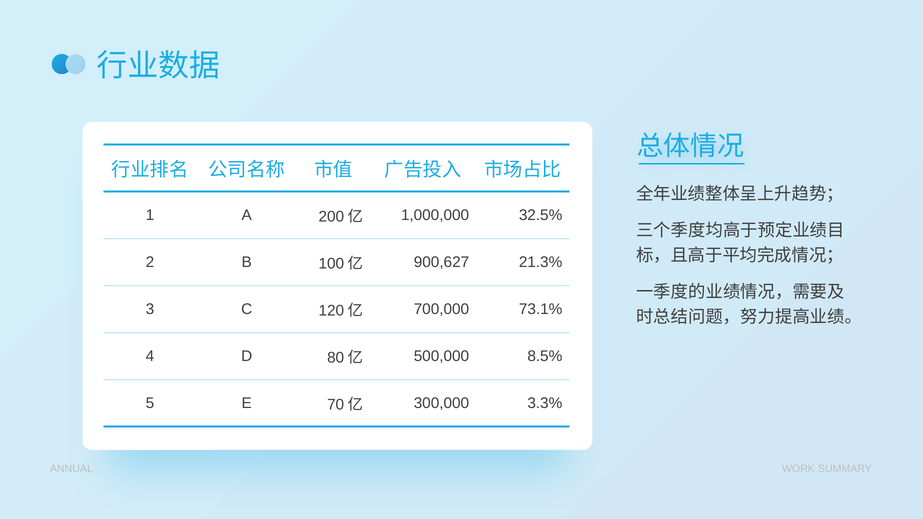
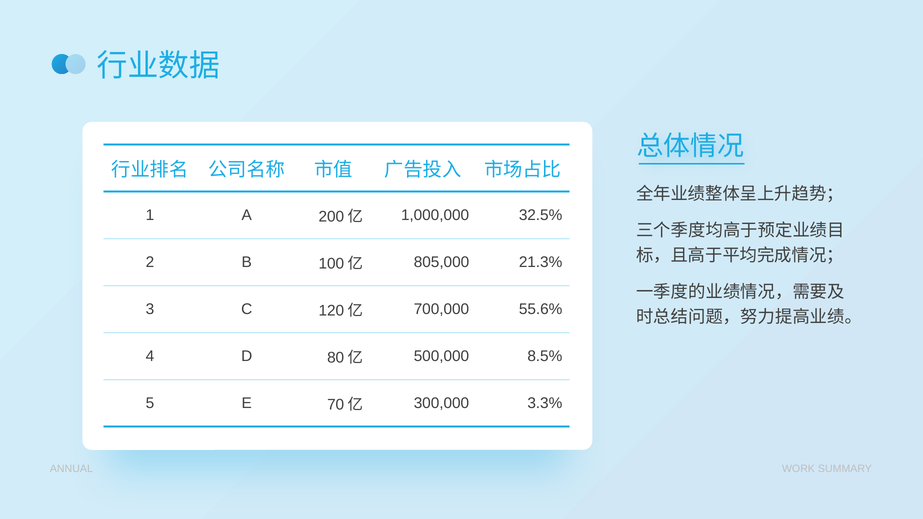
900,627: 900,627 -> 805,000 (442, 262)
73.1%: 73.1% -> 55.6% (541, 309)
